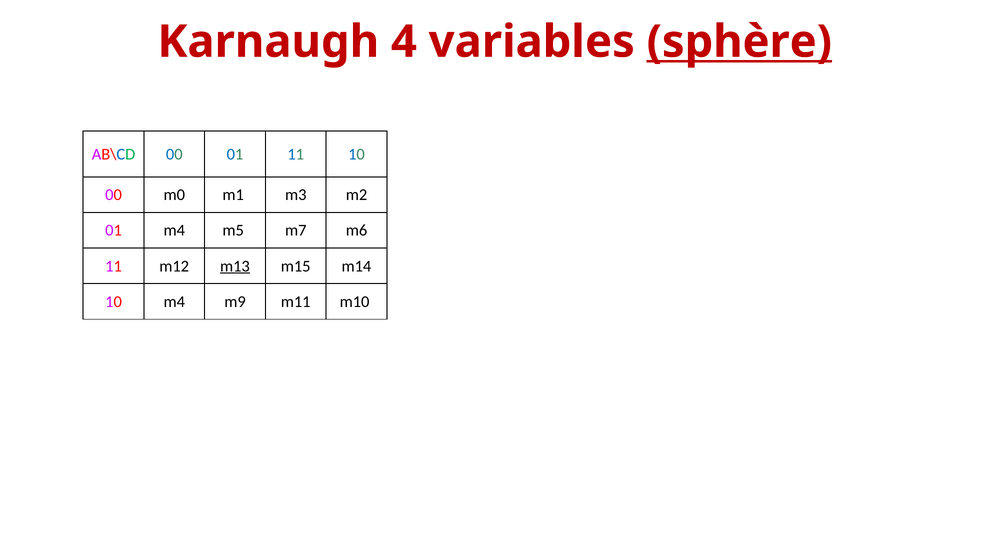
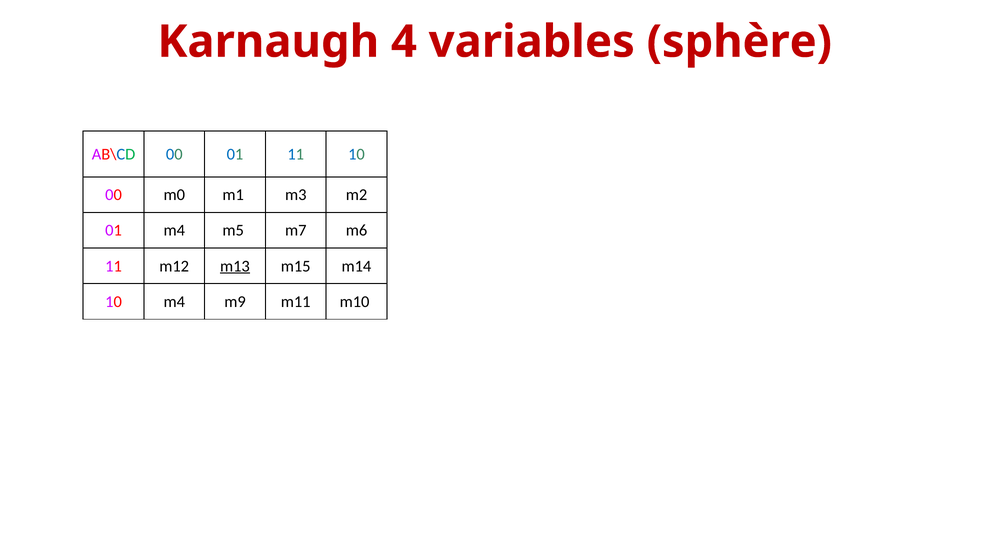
sphère underline: present -> none (739, 42)
